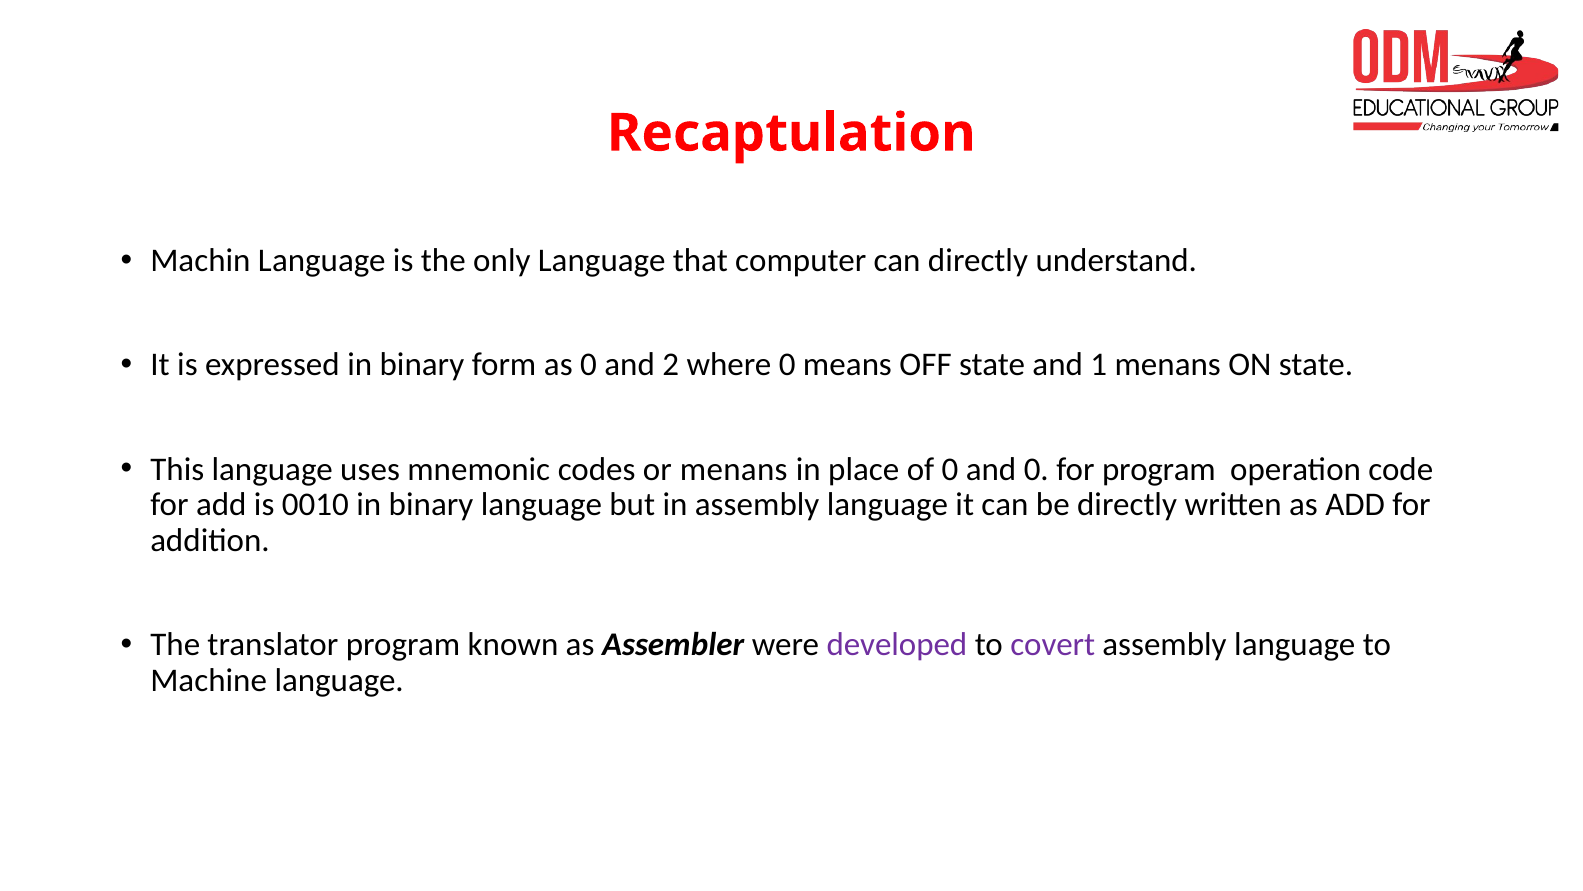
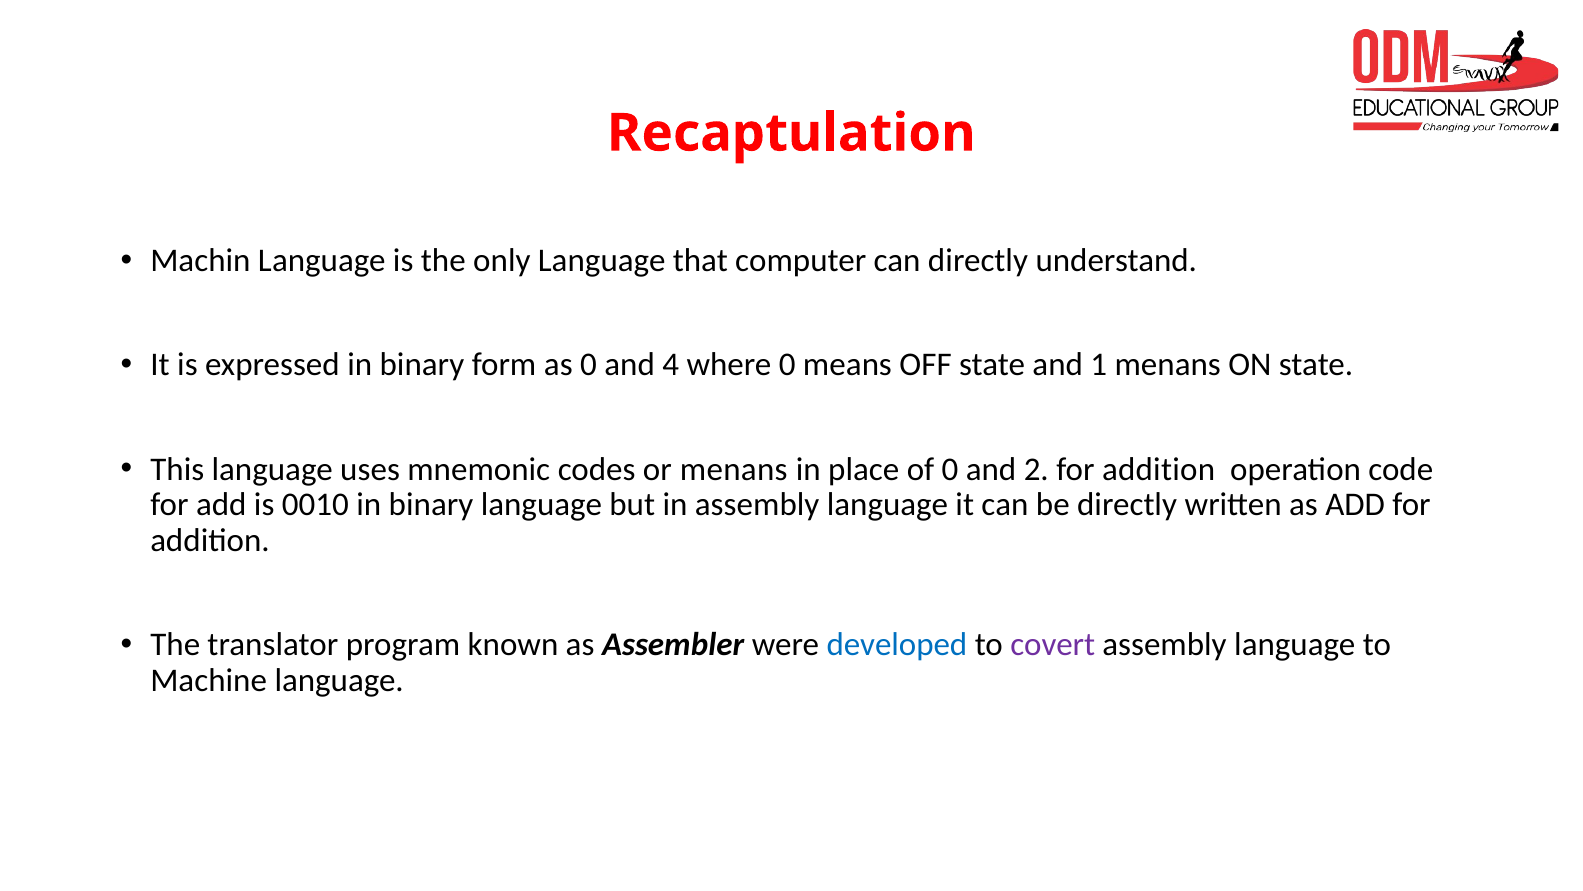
2: 2 -> 4 (671, 365)
and 0: 0 -> 2 (1036, 469)
program: program -> addition (1159, 469)
developed colour: purple -> blue (897, 645)
